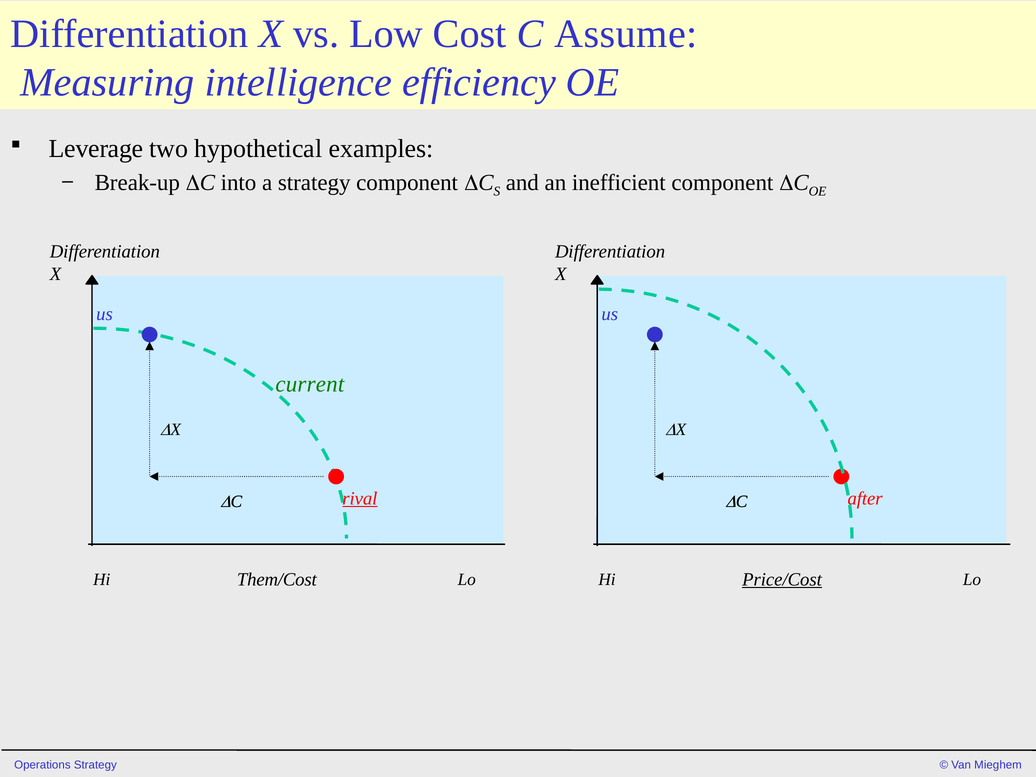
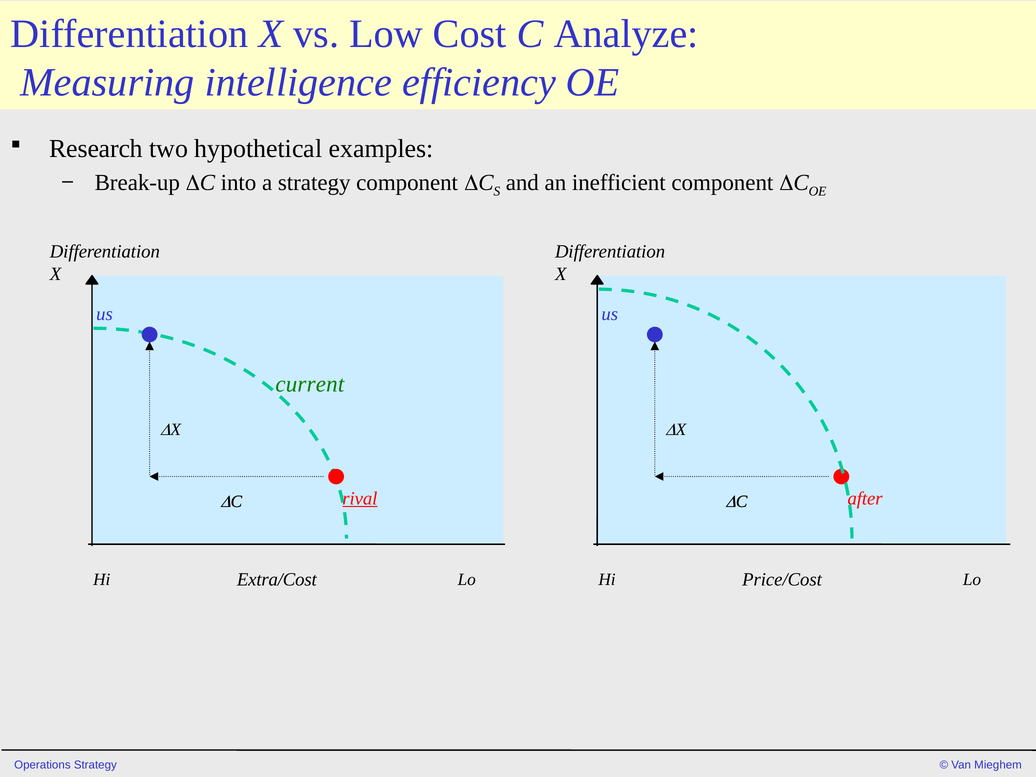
Assume: Assume -> Analyze (626, 34)
Leverage: Leverage -> Research (96, 149)
Them/Cost: Them/Cost -> Extra/Cost (277, 580)
Price/Cost underline: present -> none (782, 580)
